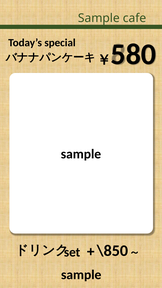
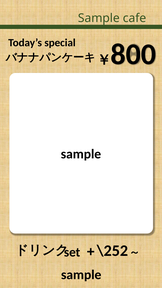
580: 580 -> 800 (133, 54)
\850: \850 -> \252 (112, 251)
